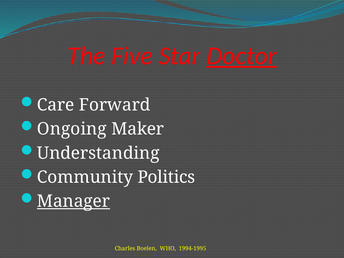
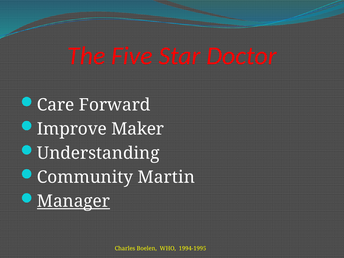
Doctor underline: present -> none (242, 56)
Ongoing: Ongoing -> Improve (72, 129)
Politics: Politics -> Martin (166, 177)
